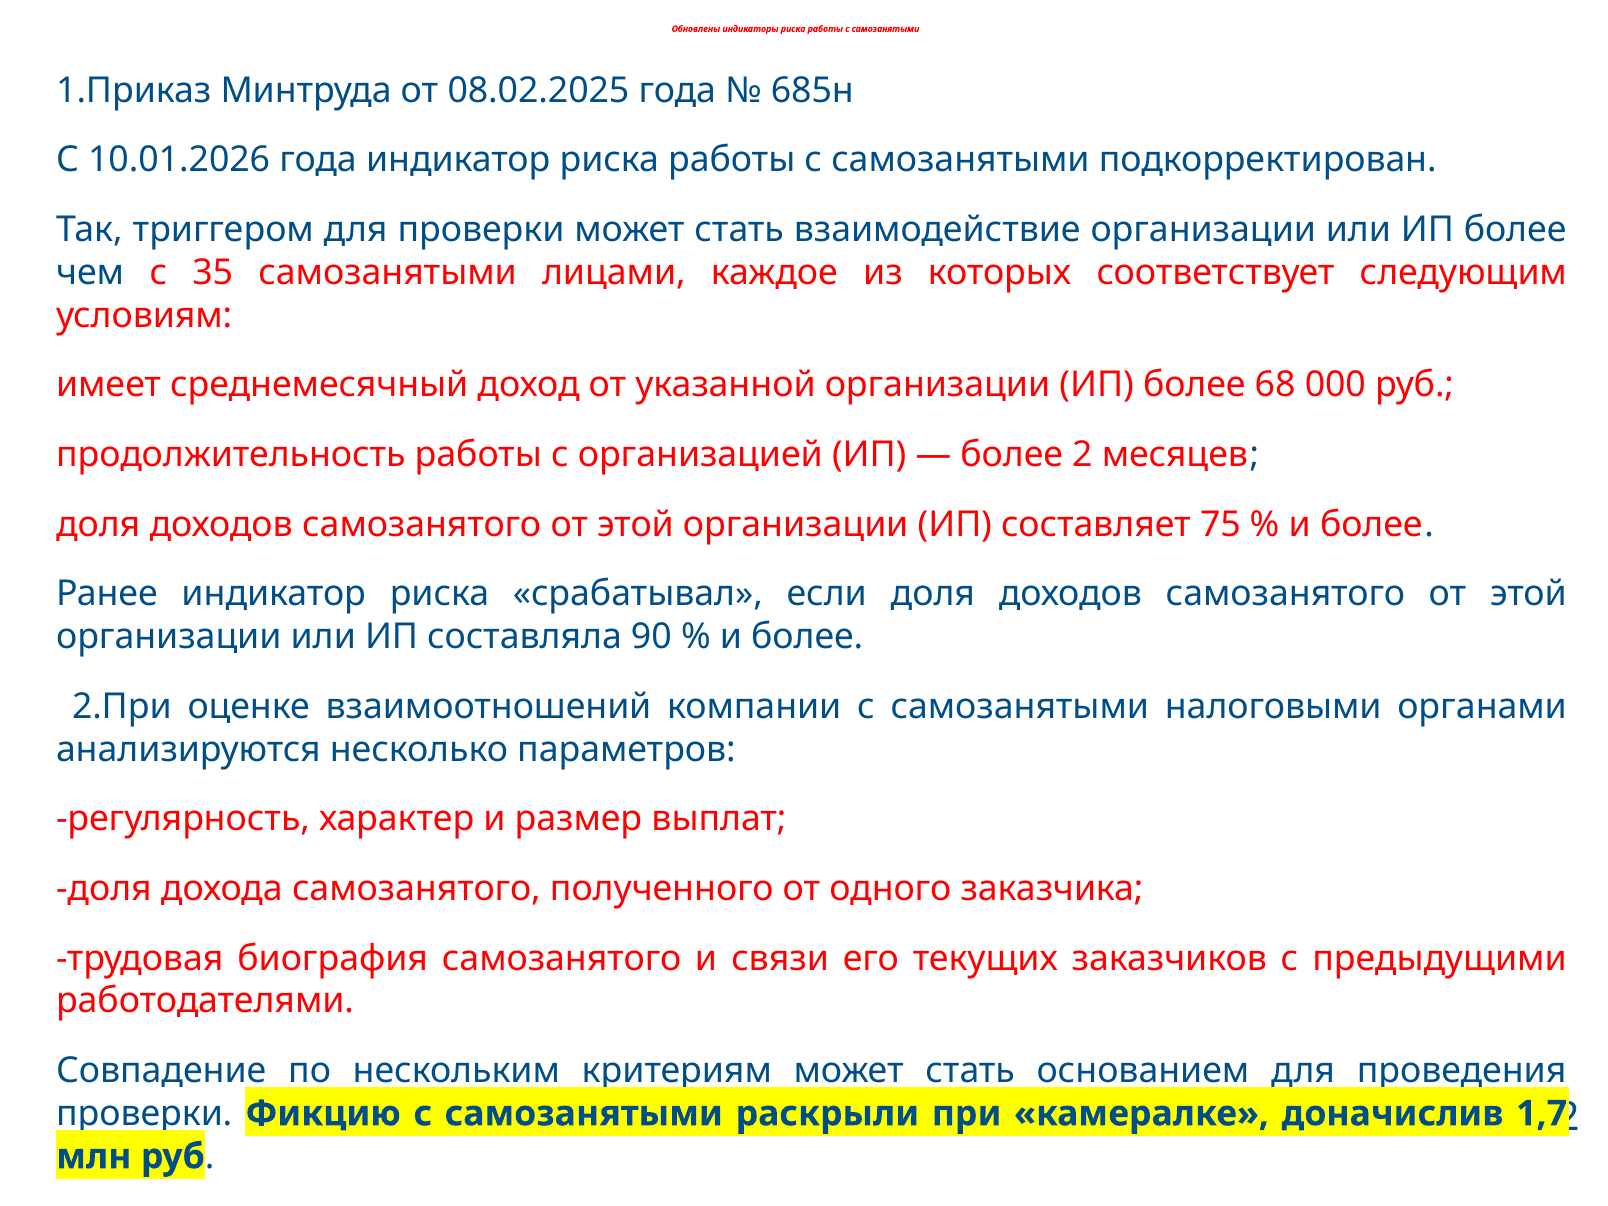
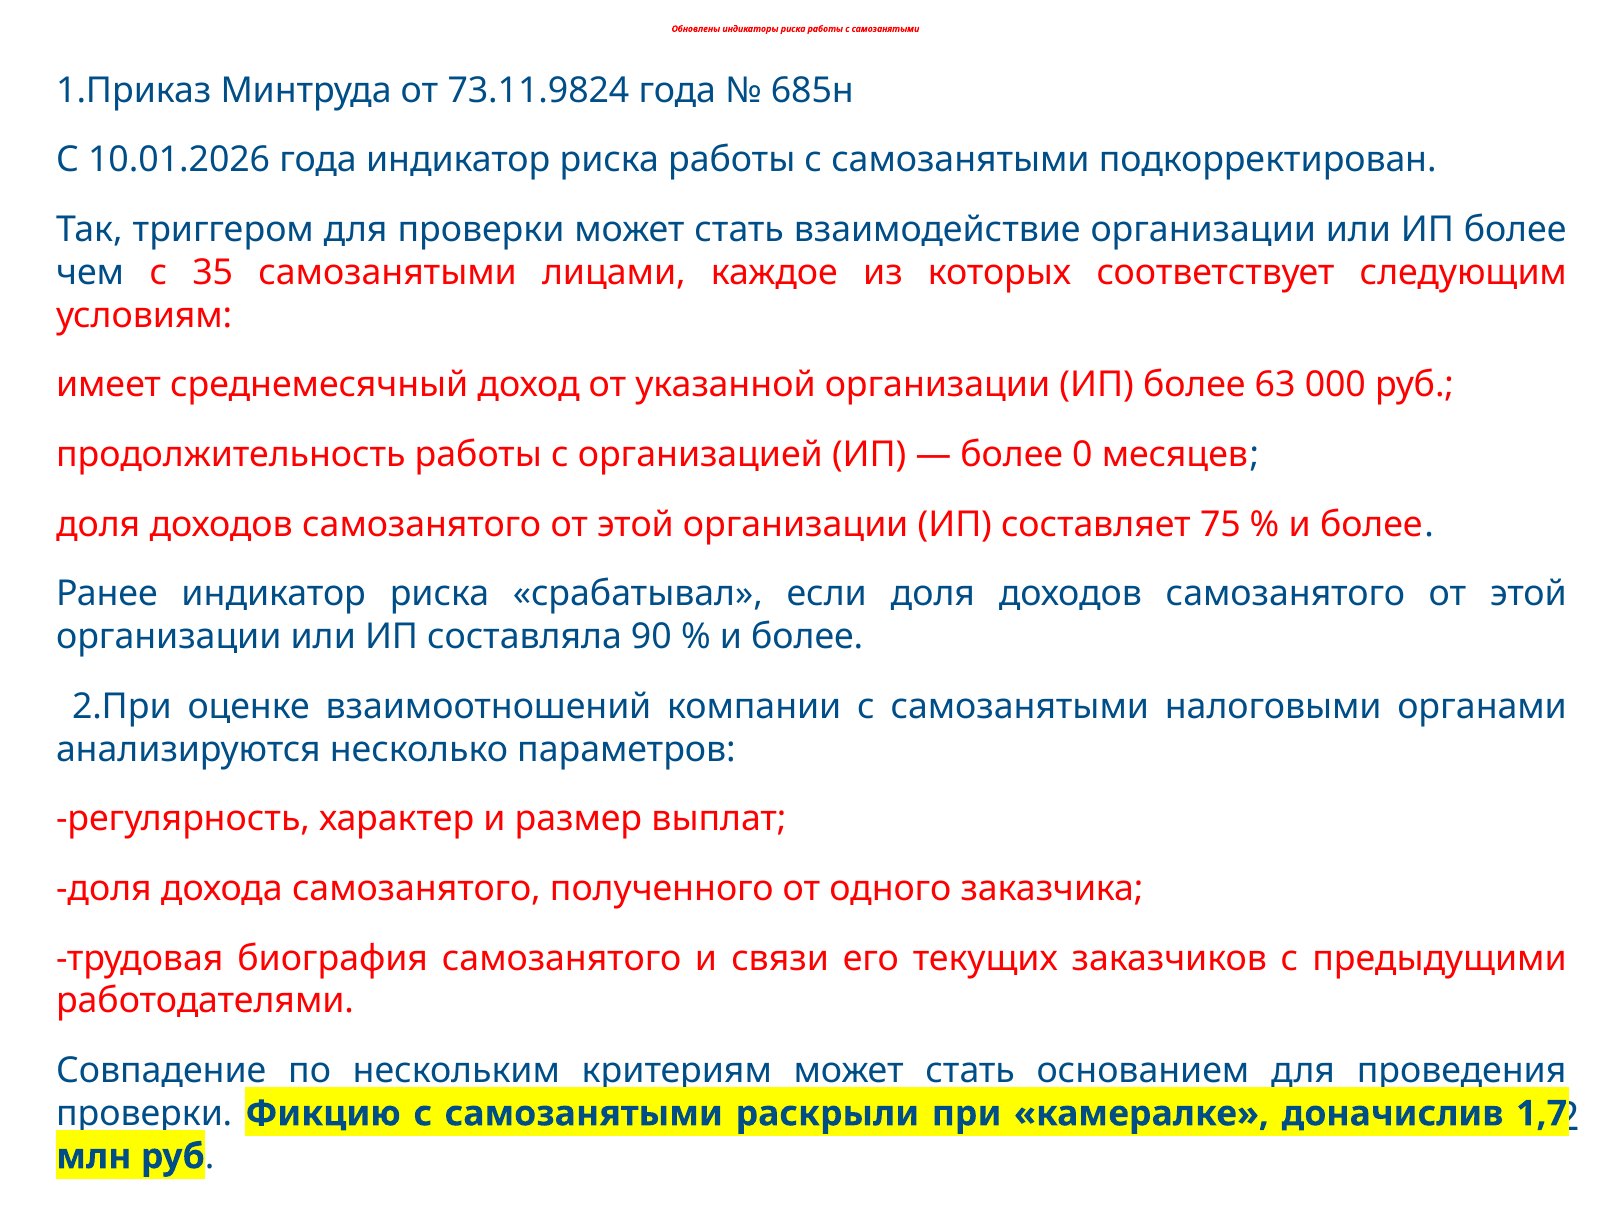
08.02.2025: 08.02.2025 -> 73.11.9824 (538, 90)
68: 68 -> 63 (1275, 385)
более 2: 2 -> 0 (1082, 455)
